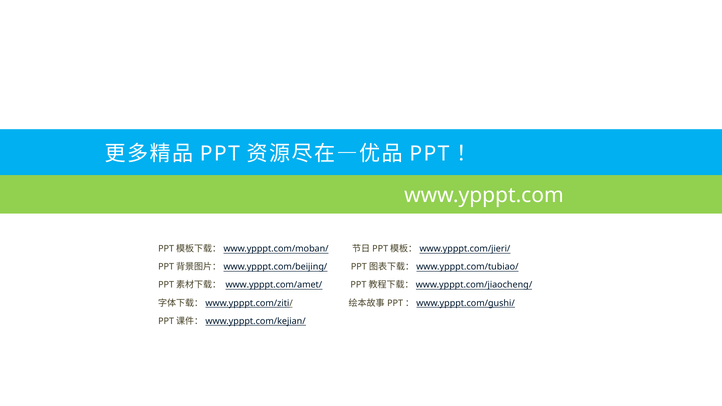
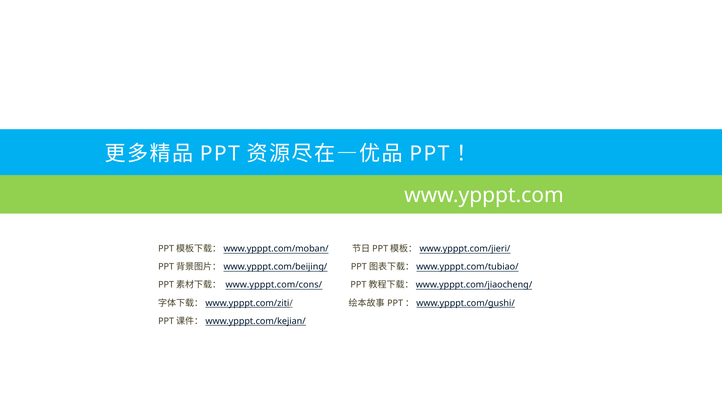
www.ypppt.com/amet/: www.ypppt.com/amet/ -> www.ypppt.com/cons/ (274, 285)
